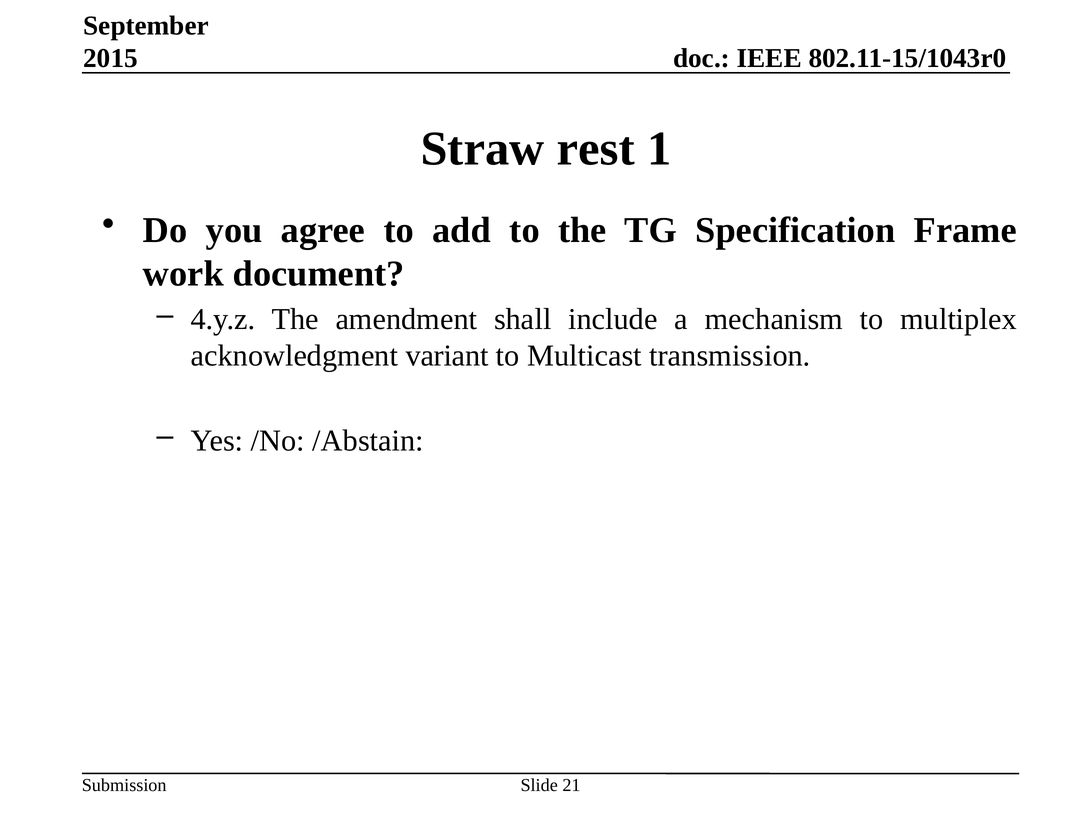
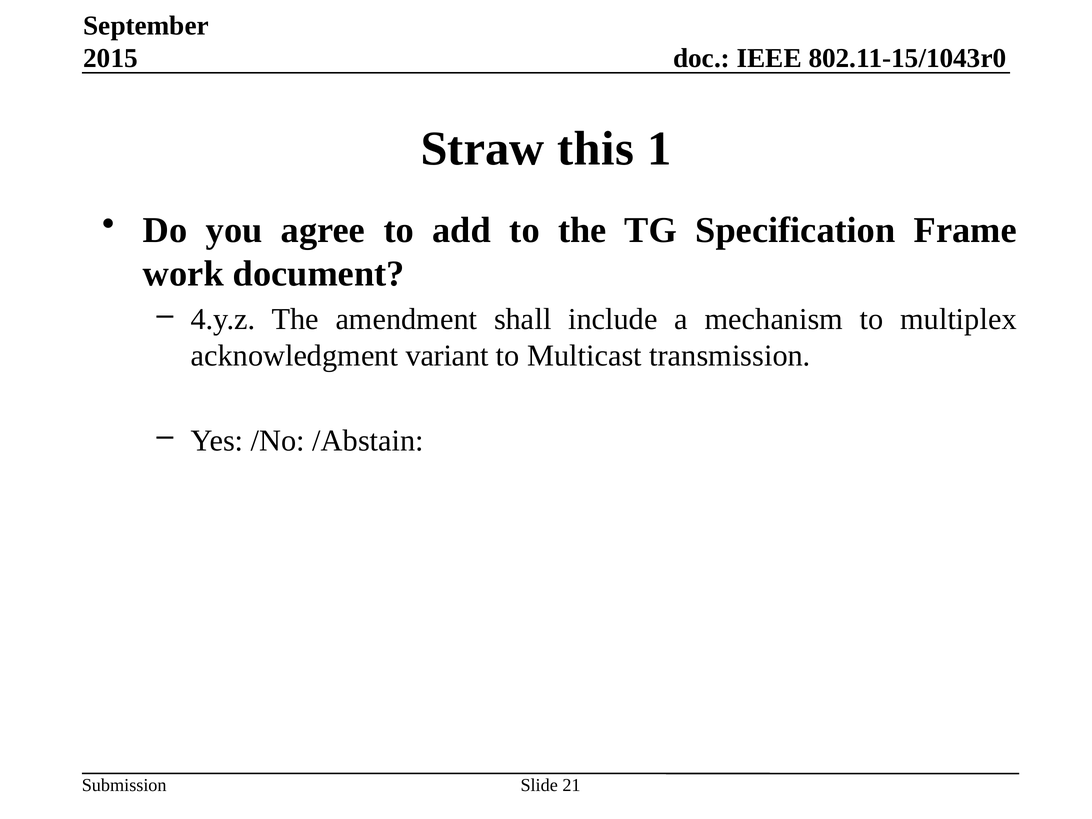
rest: rest -> this (595, 149)
